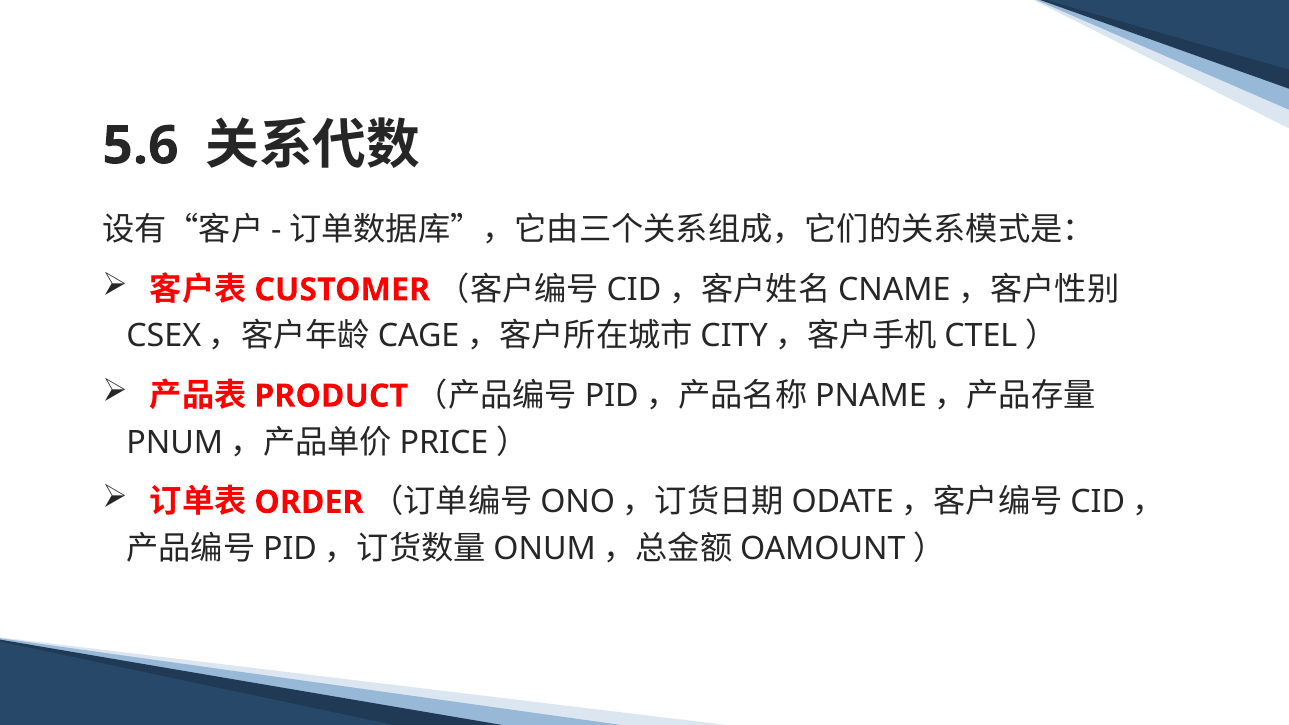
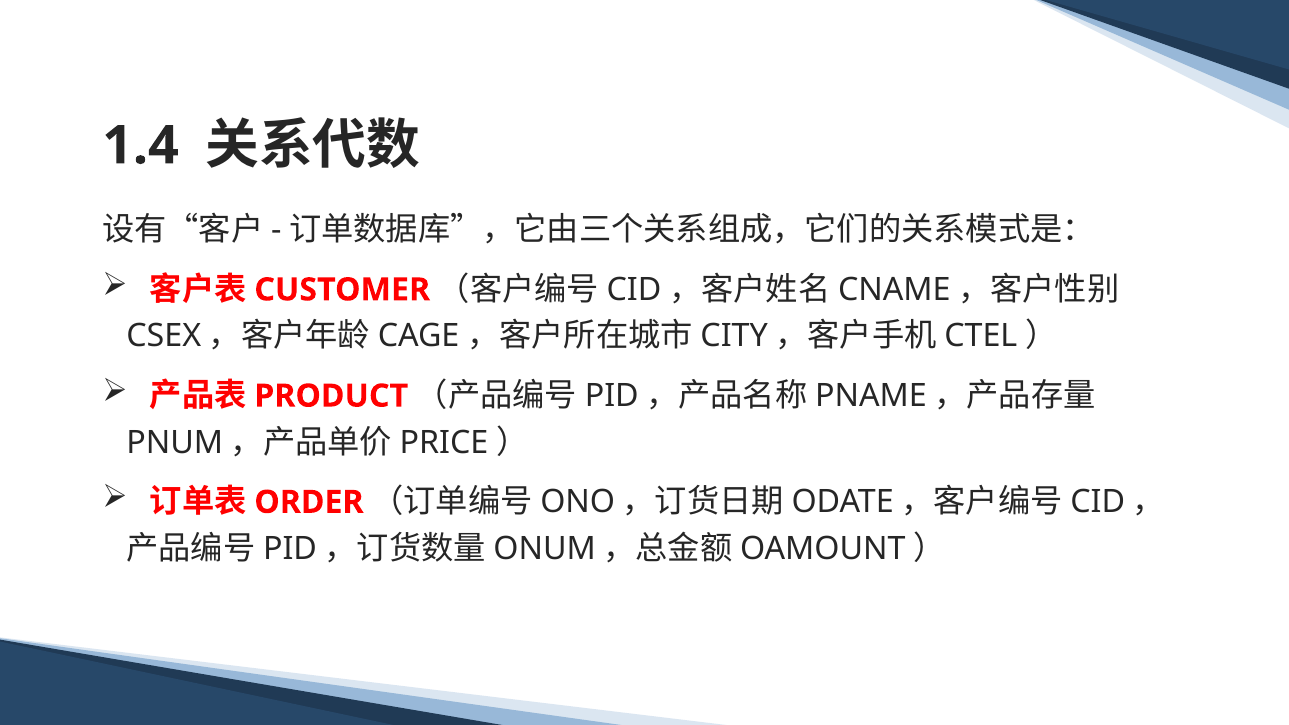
5.6: 5.6 -> 1.4 (140, 146)
